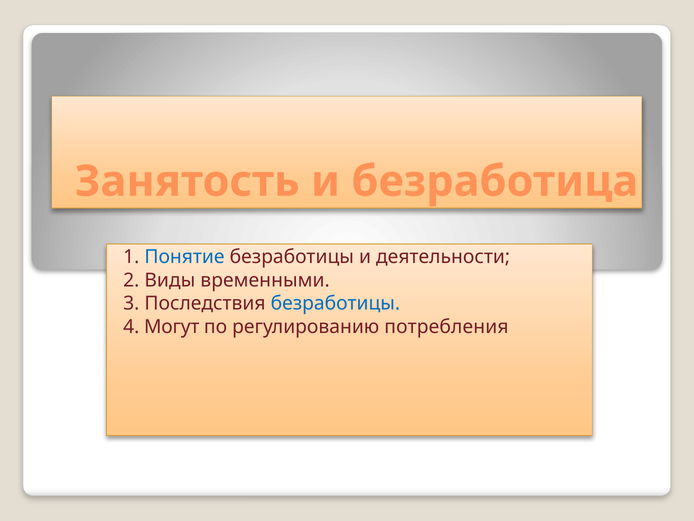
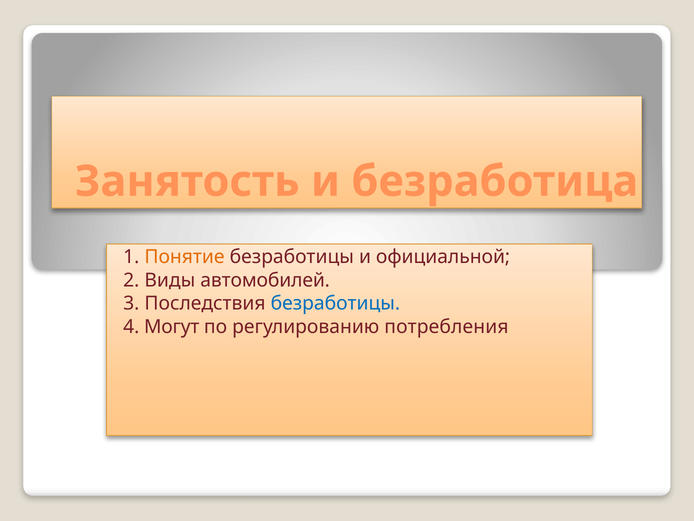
Понятие colour: blue -> orange (184, 257)
деятельности: деятельности -> официальной (443, 257)
временными: временными -> автомобилей (265, 280)
